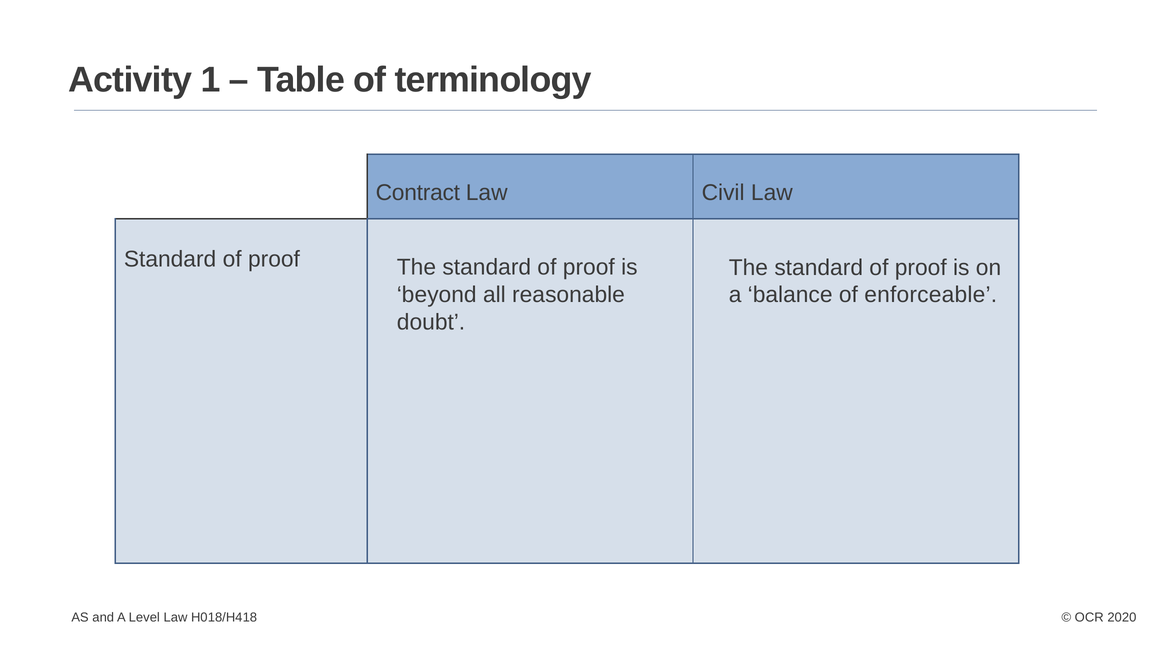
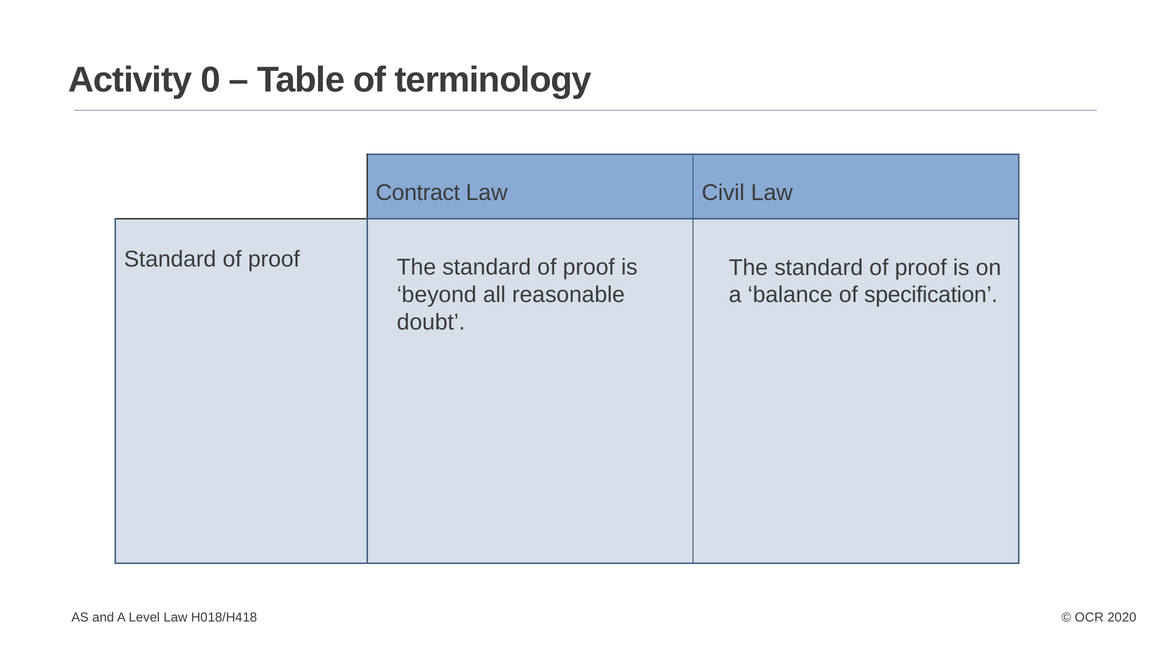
1: 1 -> 0 (210, 80)
enforceable: enforceable -> specification (931, 295)
